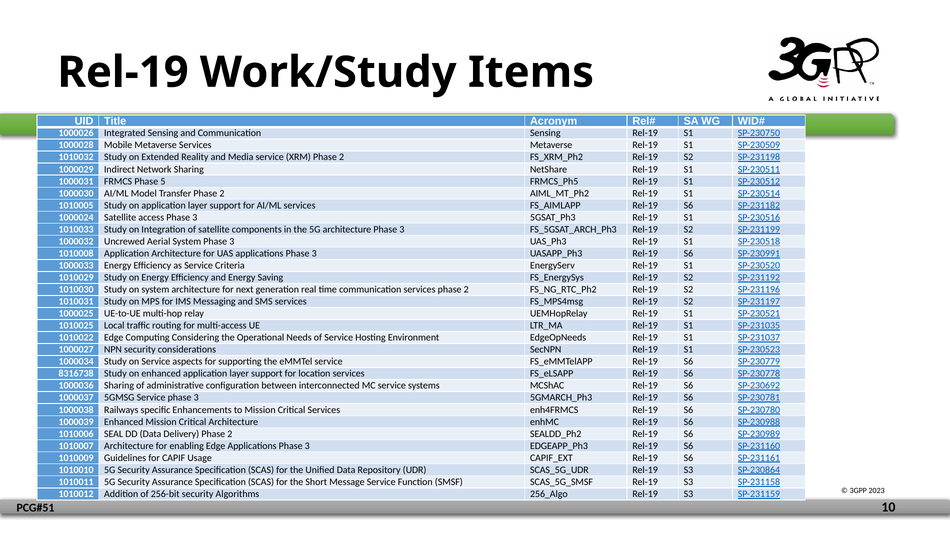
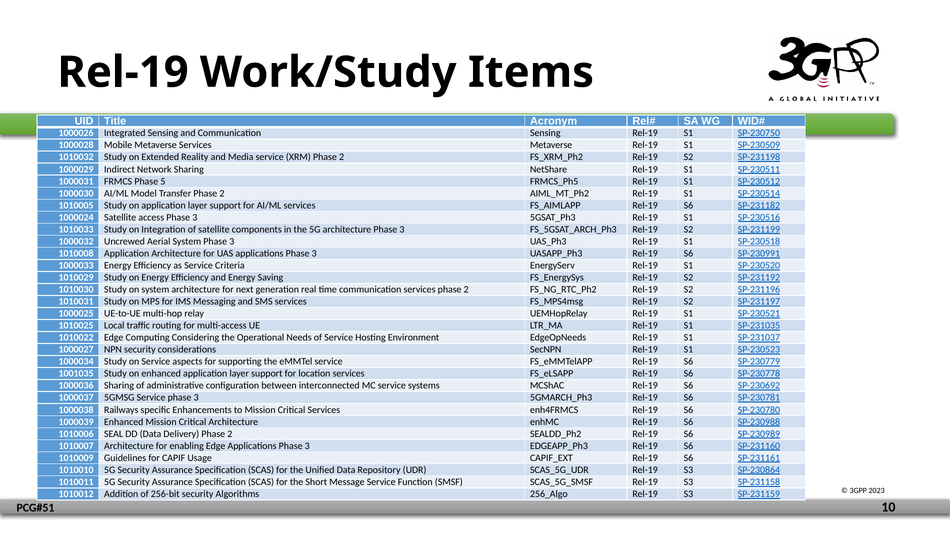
8316738: 8316738 -> 1001035 (76, 374)
